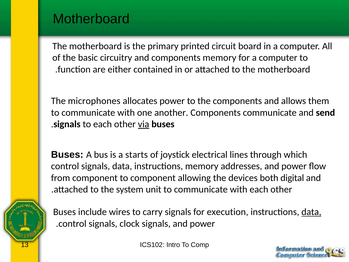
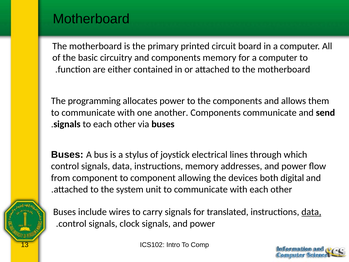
microphones: microphones -> programming (94, 101)
via underline: present -> none (144, 124)
starts: starts -> stylus (137, 154)
execution: execution -> translated (228, 212)
